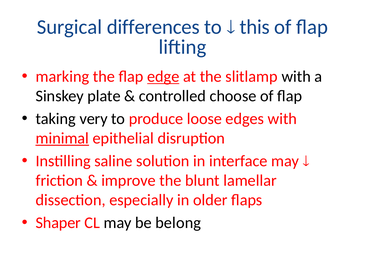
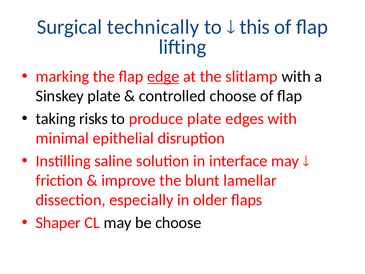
differences: differences -> technically (153, 27)
very: very -> risks (94, 119)
produce loose: loose -> plate (204, 119)
minimal underline: present -> none (62, 138)
be belong: belong -> choose (178, 223)
